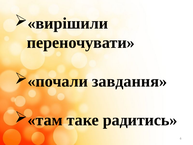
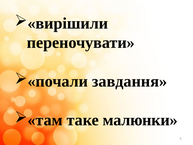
радитись: радитись -> малюнки (140, 120)
